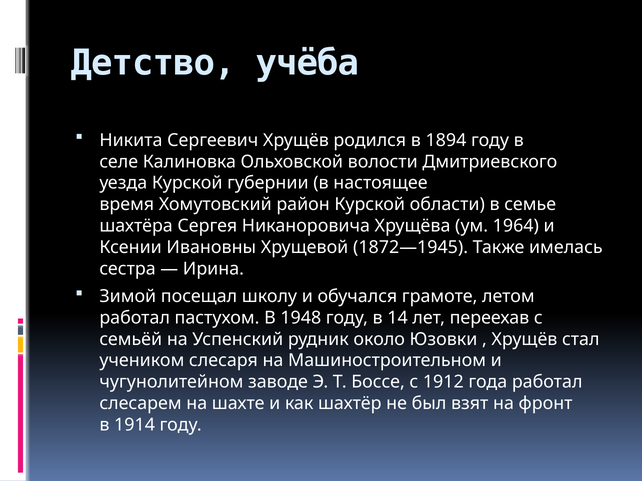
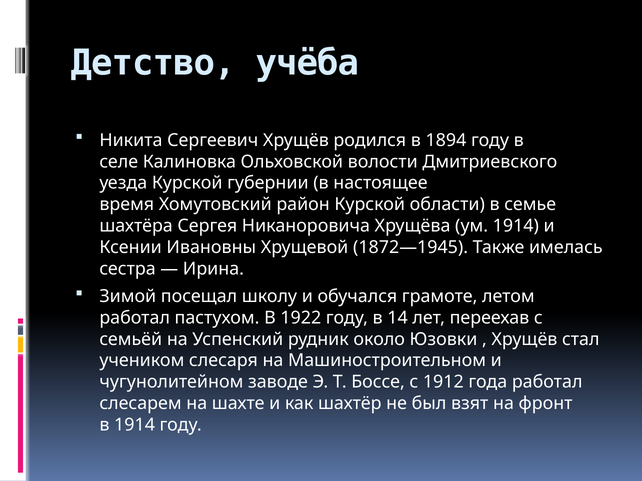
ум 1964: 1964 -> 1914 (516, 226)
1948: 1948 -> 1922 (301, 318)
